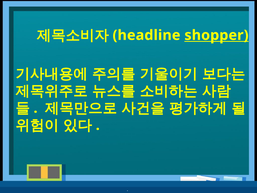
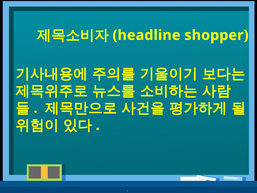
shopper underline: present -> none (216, 35)
